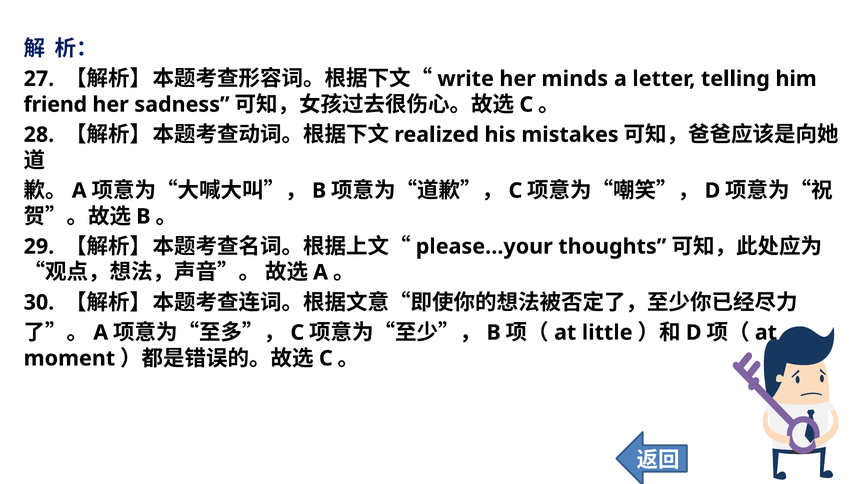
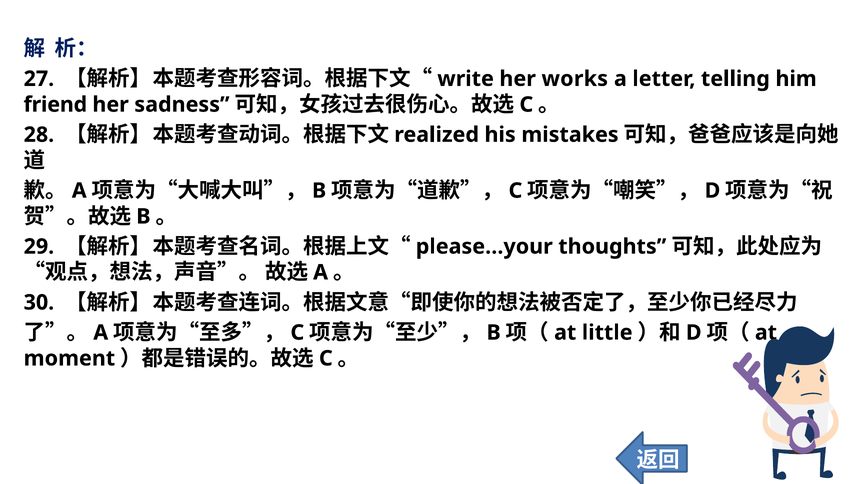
minds: minds -> works (575, 79)
